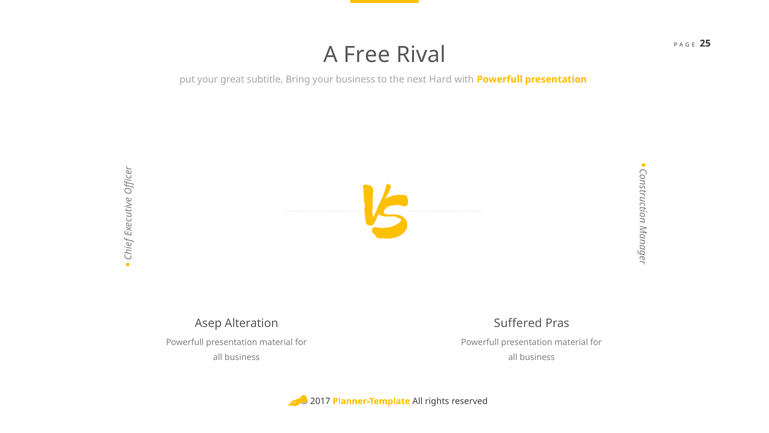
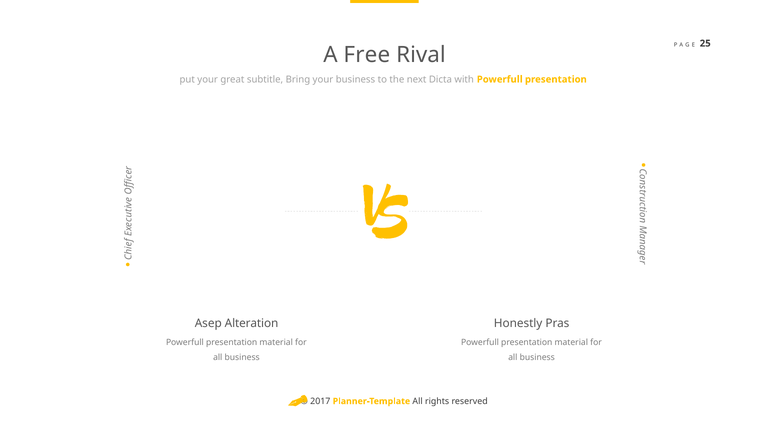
Hard: Hard -> Dicta (440, 79)
Suffered: Suffered -> Honestly (518, 323)
